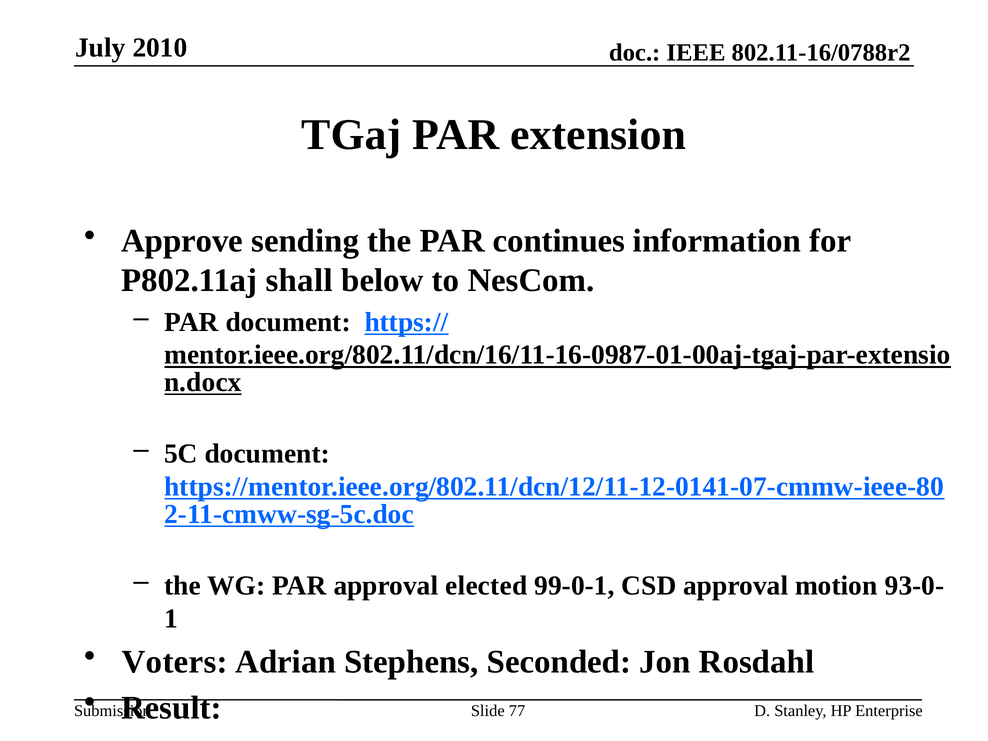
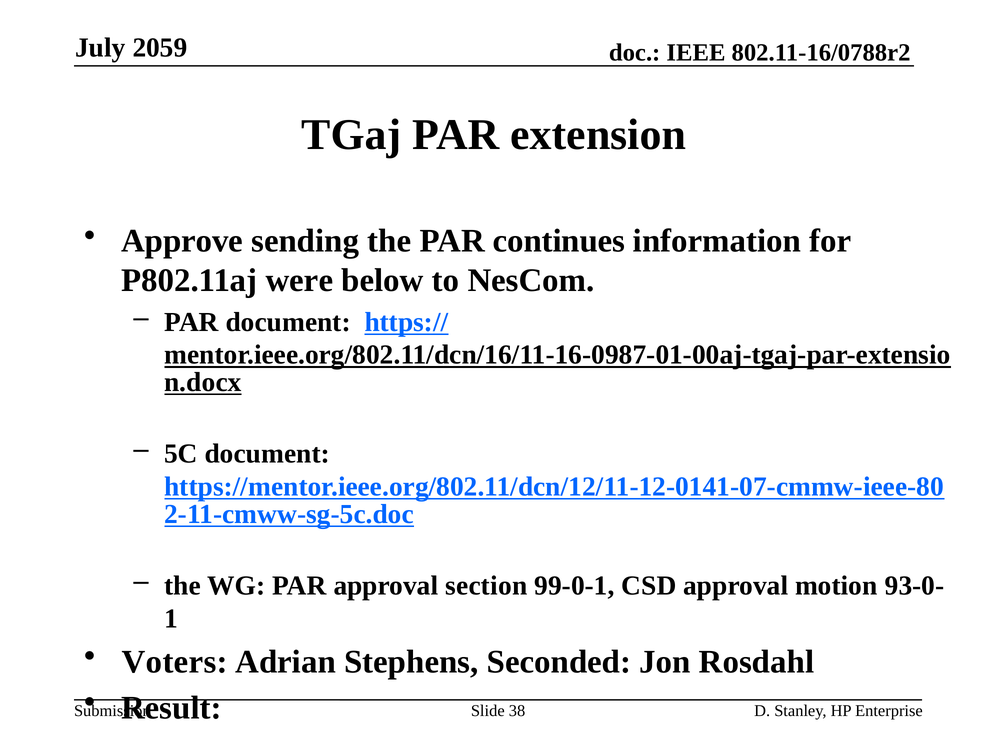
2010: 2010 -> 2059 (160, 48)
shall: shall -> were (299, 281)
elected: elected -> section (486, 586)
77: 77 -> 38 (517, 711)
